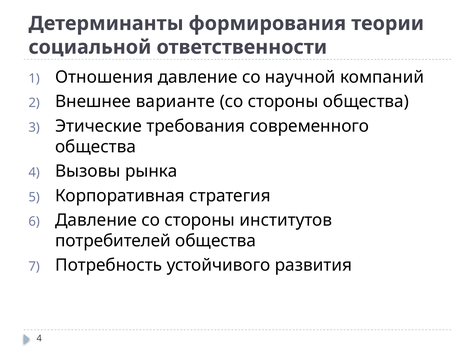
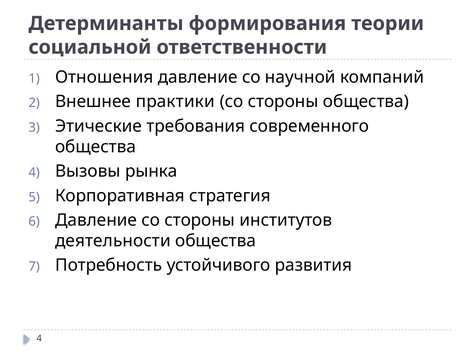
варианте: варианте -> практики (175, 102)
потребителей: потребителей -> деятельности (113, 241)
